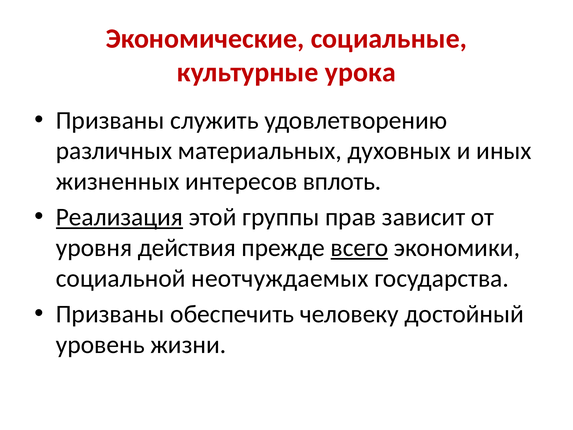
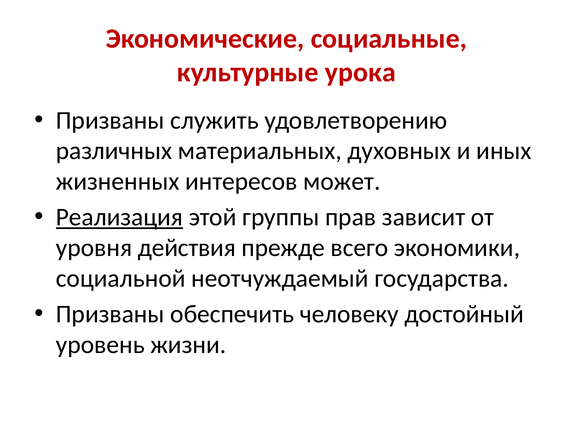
вплоть: вплоть -> может (342, 181)
всего underline: present -> none (359, 248)
неотчуждаемых: неотчуждаемых -> неотчуждаемый (280, 278)
